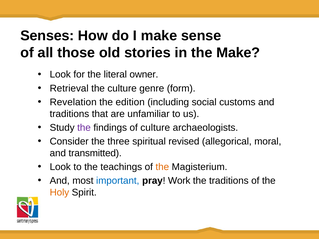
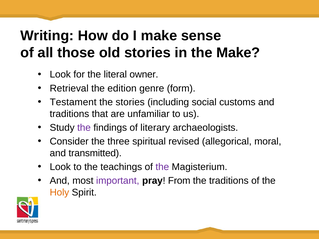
Senses: Senses -> Writing (47, 36)
the culture: culture -> edition (122, 88)
Revelation: Revelation -> Testament (73, 102)
the edition: edition -> stories (130, 102)
of culture: culture -> literary (155, 128)
the colour: orange -> purple (162, 167)
important colour: blue -> purple (118, 181)
Work: Work -> From (179, 181)
